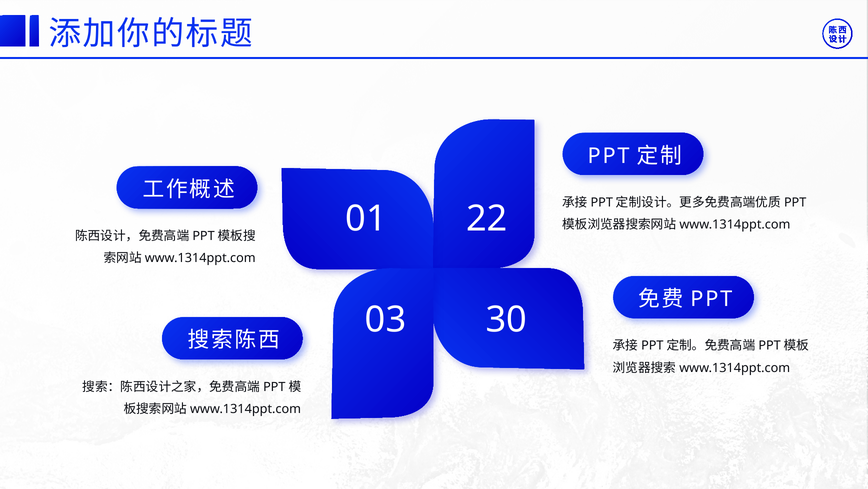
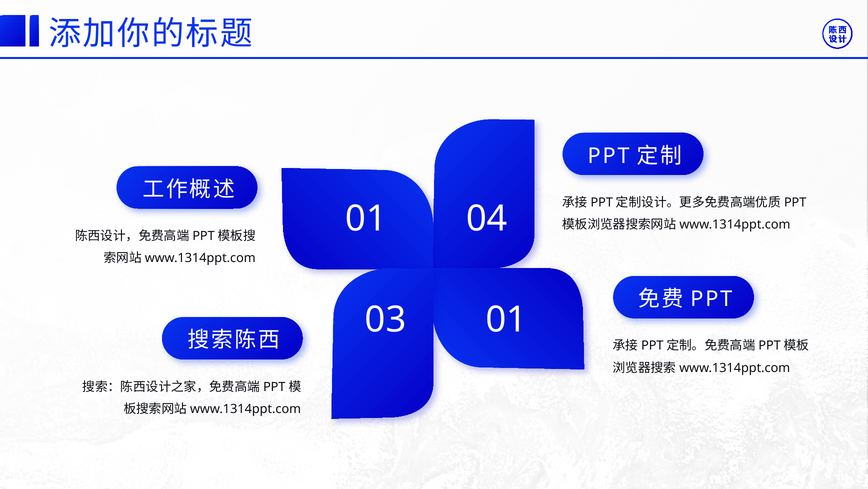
22: 22 -> 04 (487, 219)
03 30: 30 -> 01 (506, 320)
